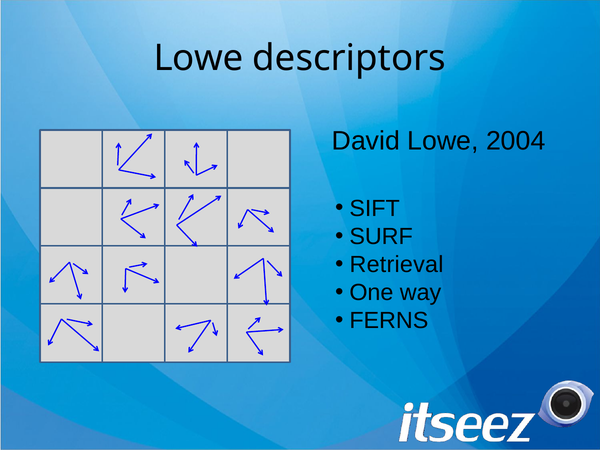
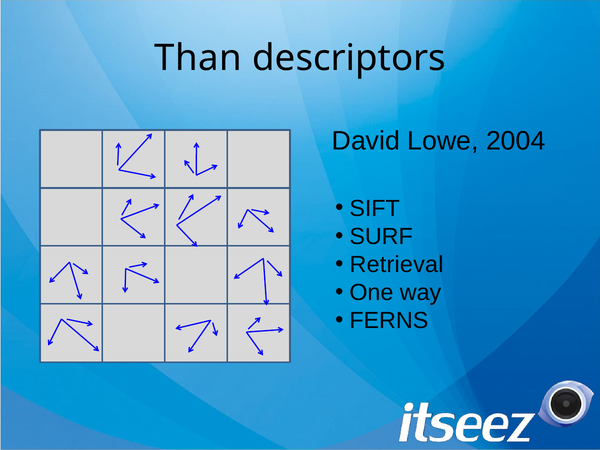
Lowe: Lowe -> Than (198, 58)
